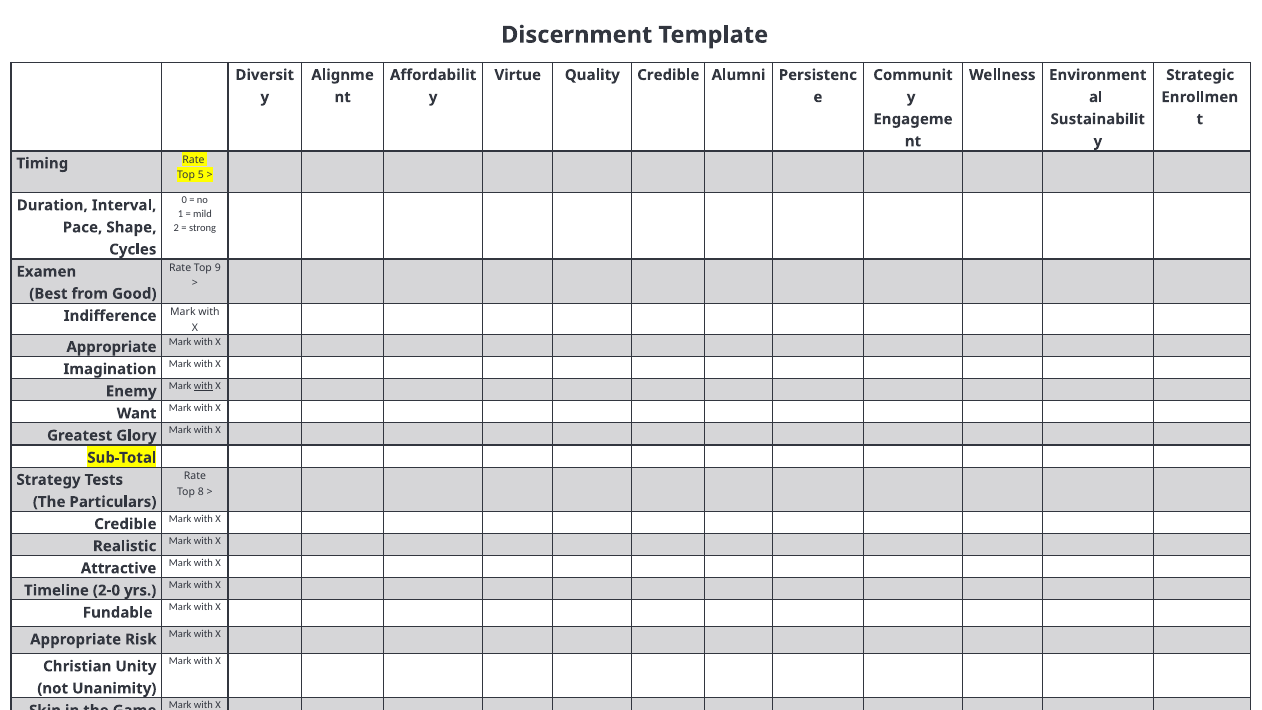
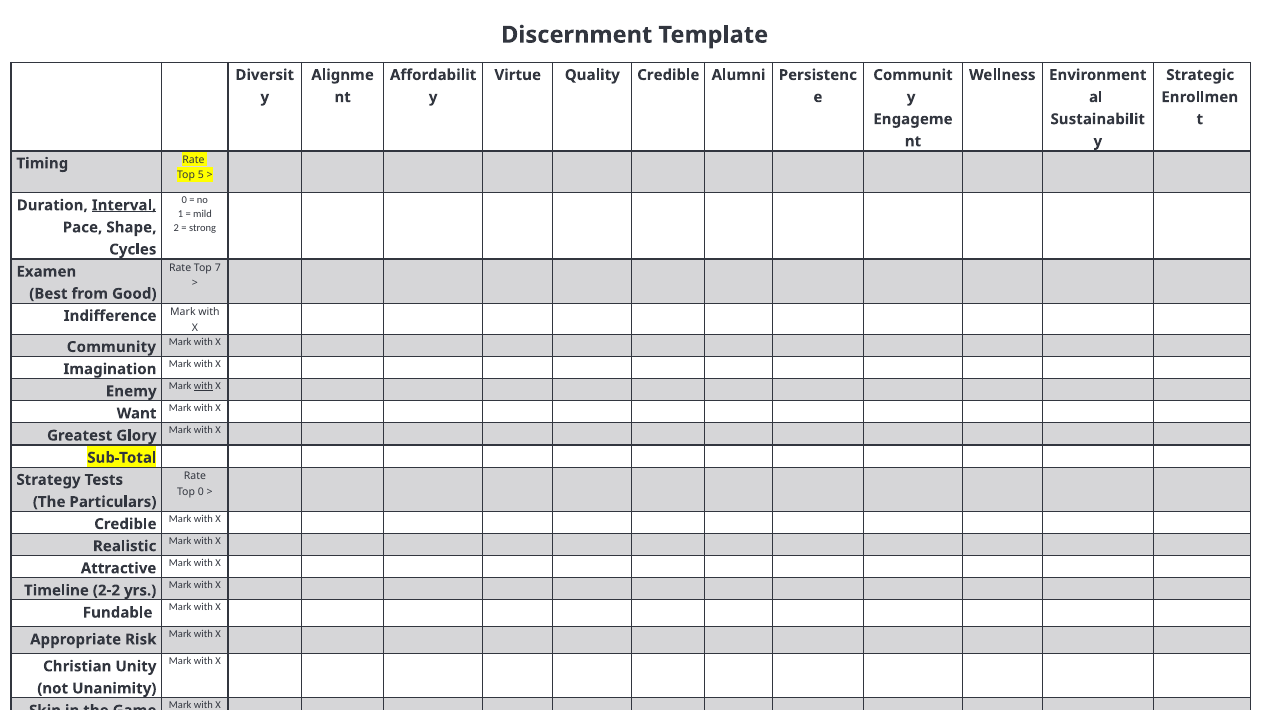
Interval underline: none -> present (124, 205)
9: 9 -> 7 (218, 268)
Appropriate: Appropriate -> Community (111, 347)
Top 8: 8 -> 0 (201, 492)
2-0: 2-0 -> 2-2 (106, 590)
